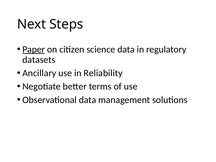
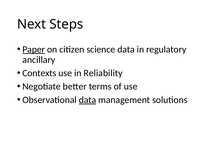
datasets: datasets -> ancillary (39, 60)
Ancillary: Ancillary -> Contexts (39, 73)
data underline: none -> present (88, 100)
